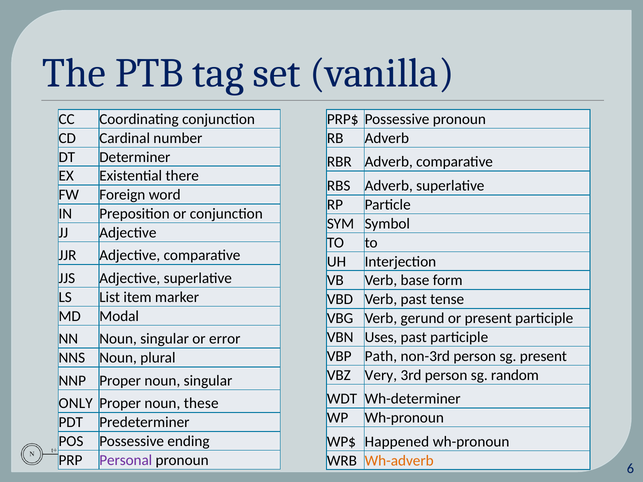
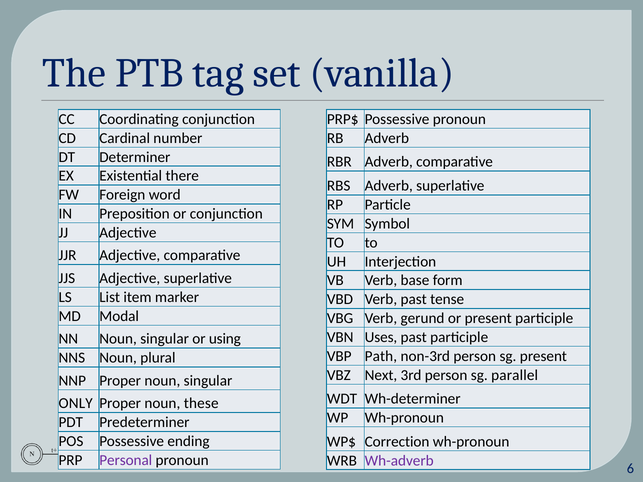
error: error -> using (225, 339)
Very: Very -> Next (381, 375)
random: random -> parallel (515, 375)
Happened: Happened -> Correction (397, 442)
Wh-adverb colour: orange -> purple (399, 461)
